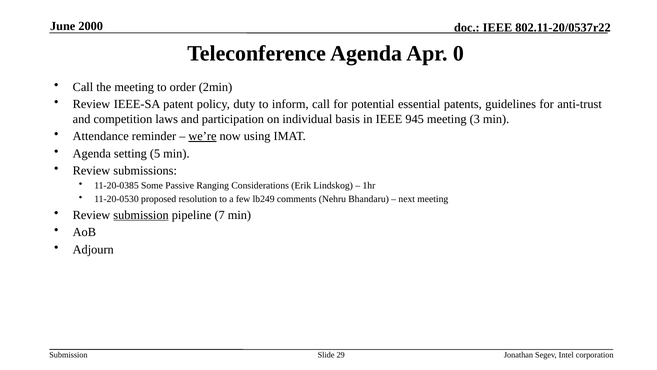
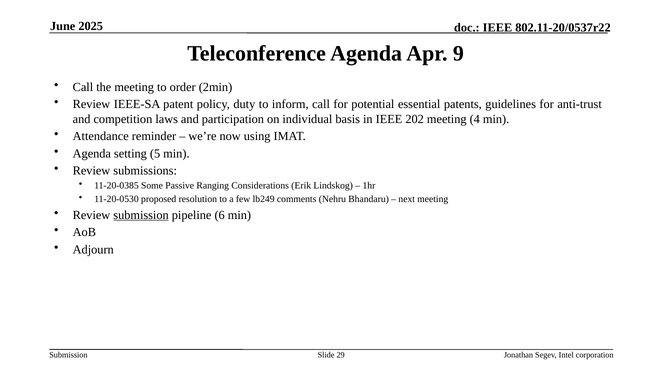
2000: 2000 -> 2025 (91, 26)
0: 0 -> 9 (458, 54)
945: 945 -> 202 (415, 119)
3: 3 -> 4 (475, 119)
we’re underline: present -> none (202, 136)
7: 7 -> 6 (220, 215)
